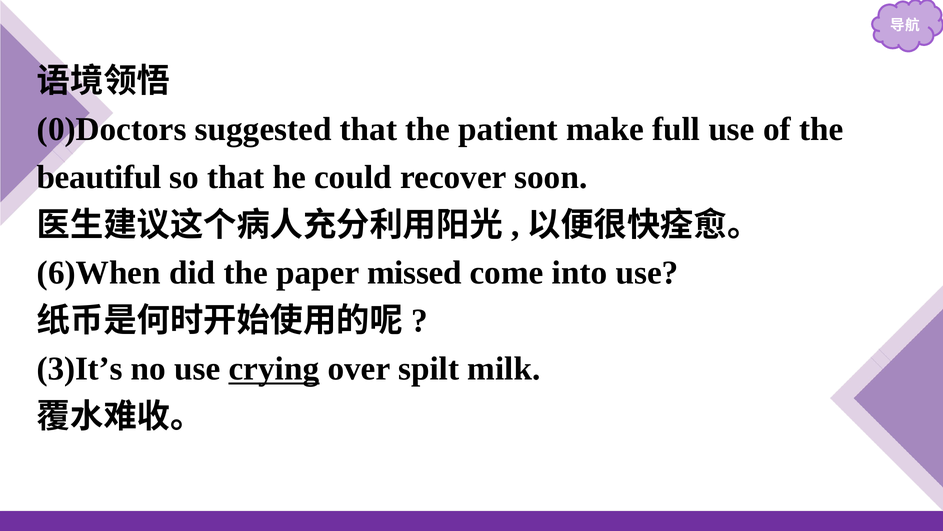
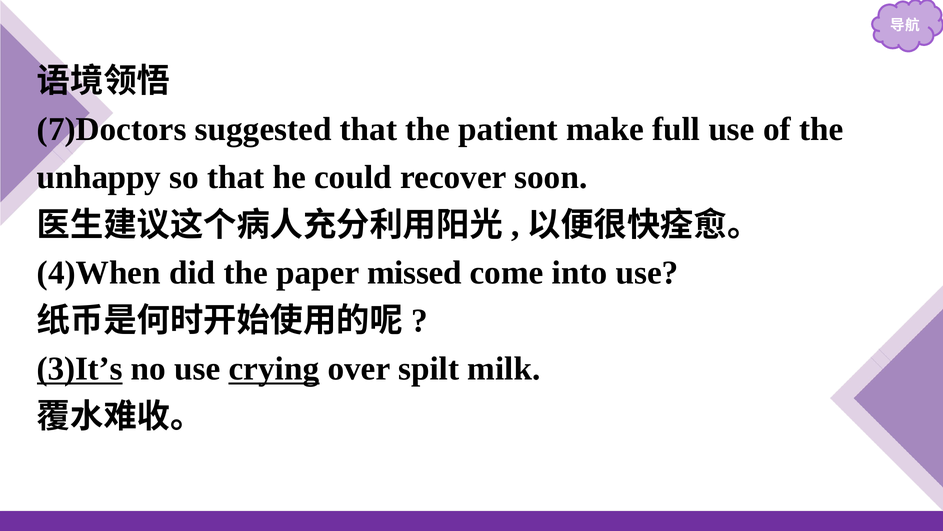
0)Doctors: 0)Doctors -> 7)Doctors (112, 129)
beautiful: beautiful -> unhappy (99, 177)
6)When: 6)When -> 4)When (99, 273)
3)It’s underline: none -> present (80, 368)
